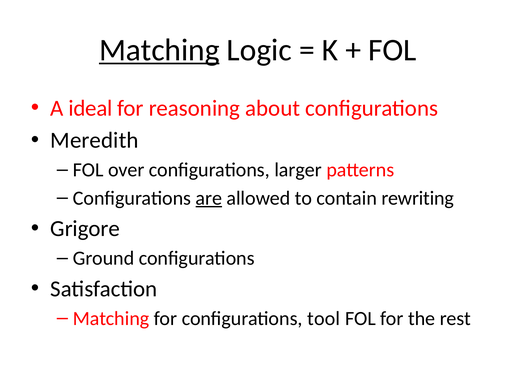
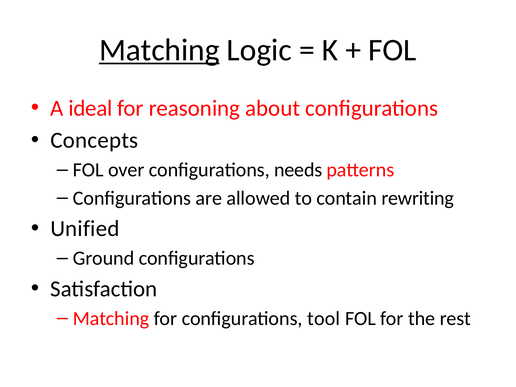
Meredith: Meredith -> Concepts (94, 140)
larger: larger -> needs (298, 170)
are underline: present -> none (209, 198)
Grigore: Grigore -> Unified (85, 229)
